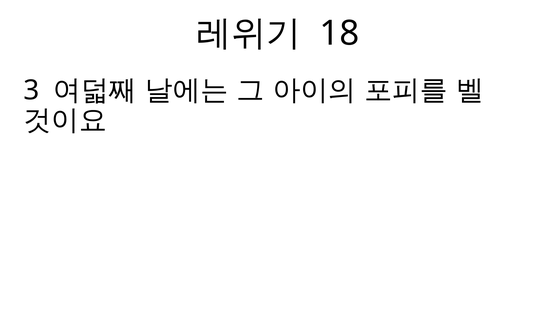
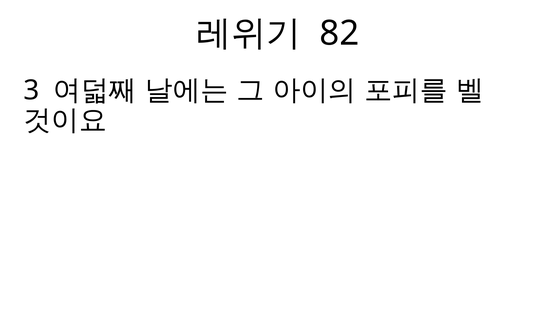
18: 18 -> 82 (339, 33)
